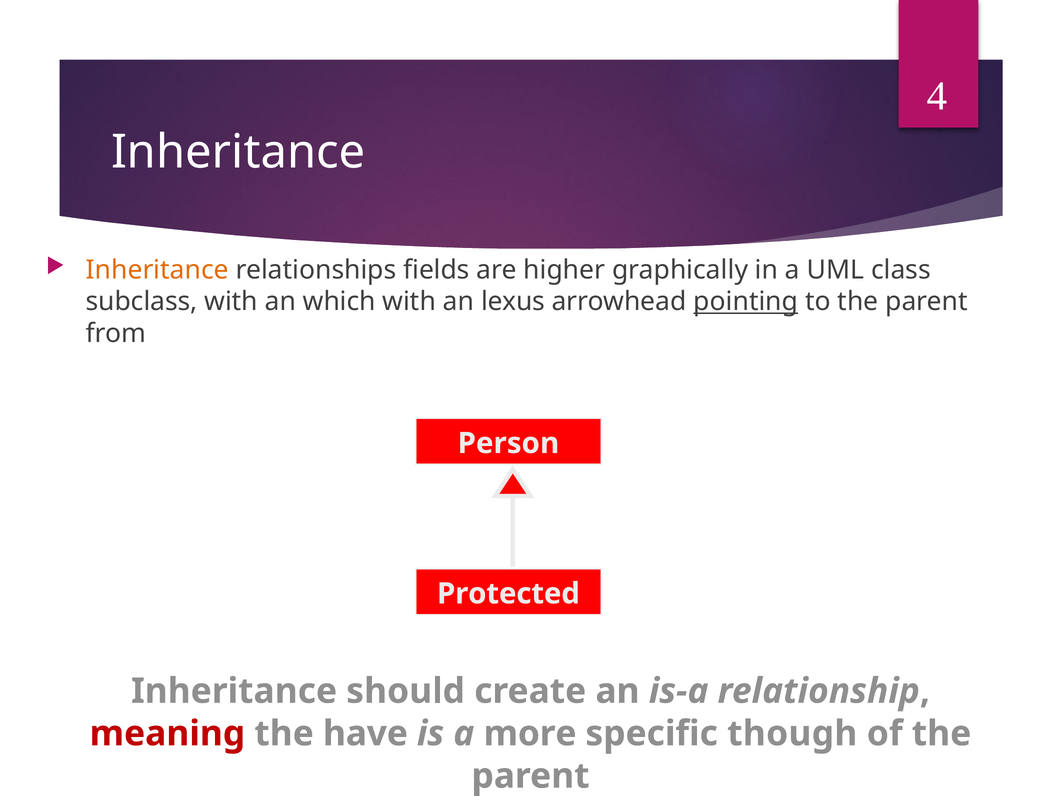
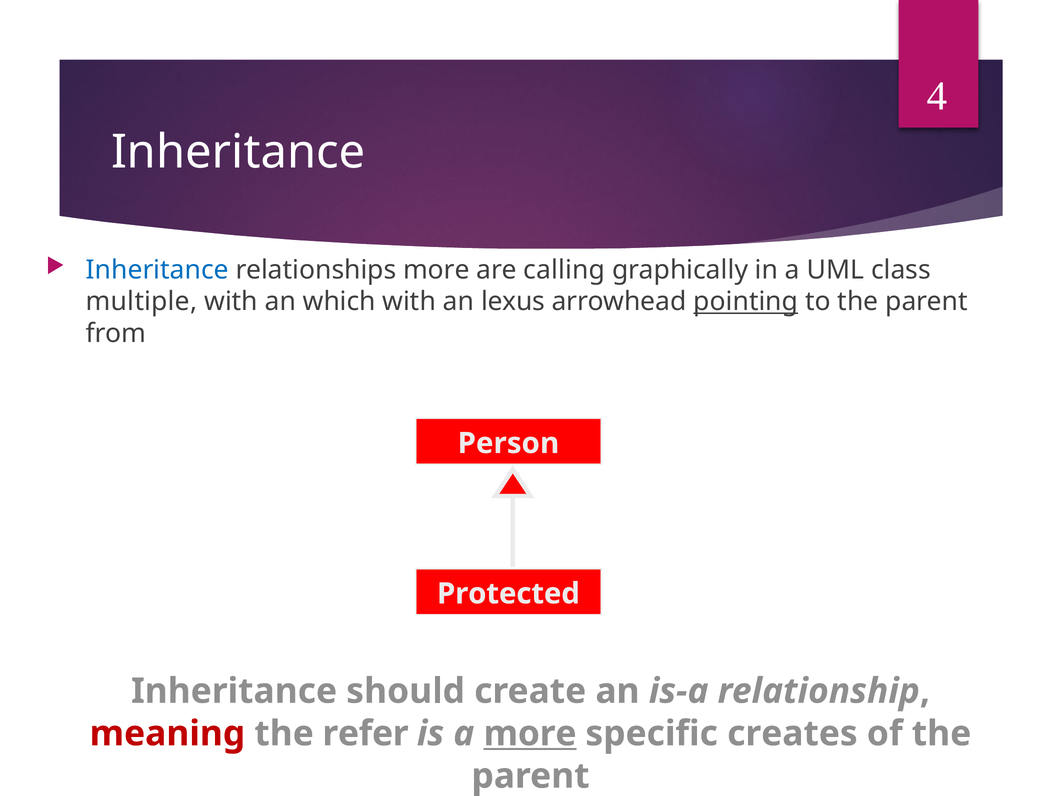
Inheritance colour: orange -> blue (157, 270)
relationships fields: fields -> more (436, 270)
higher: higher -> calling (564, 270)
subclass: subclass -> multiple (142, 302)
have: have -> refer (366, 733)
more underline: none -> present (530, 733)
though: though -> creates (792, 733)
